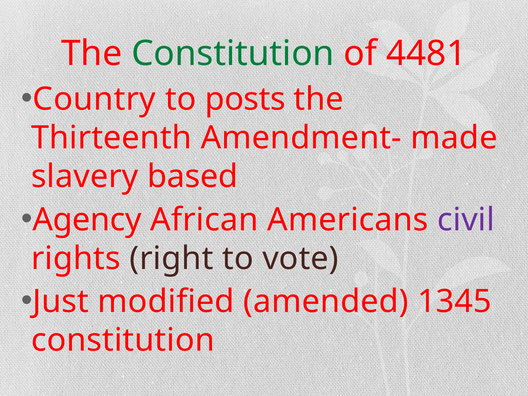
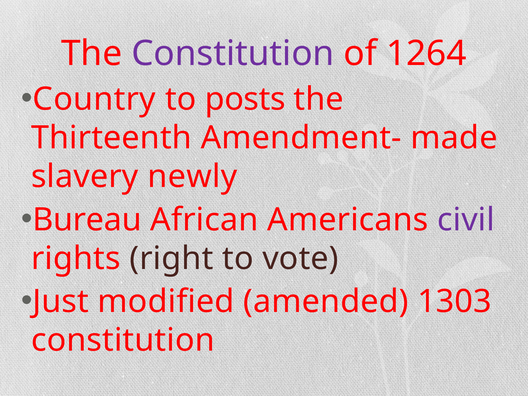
Constitution colour: green -> purple (233, 53)
4481: 4481 -> 1264 (426, 53)
based: based -> newly (192, 177)
Agency: Agency -> Bureau (87, 220)
1345: 1345 -> 1303 (455, 302)
